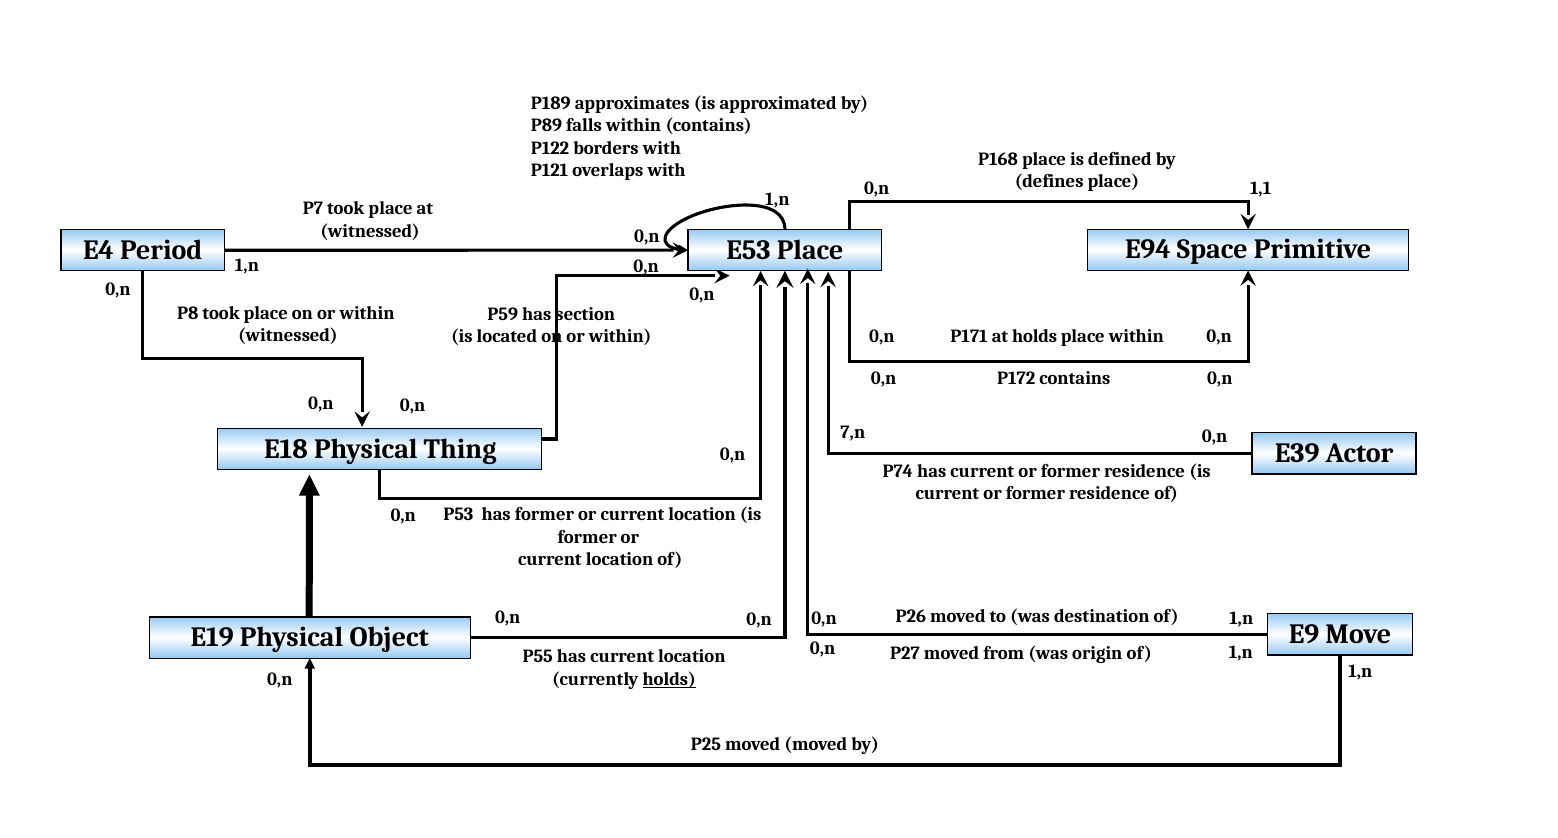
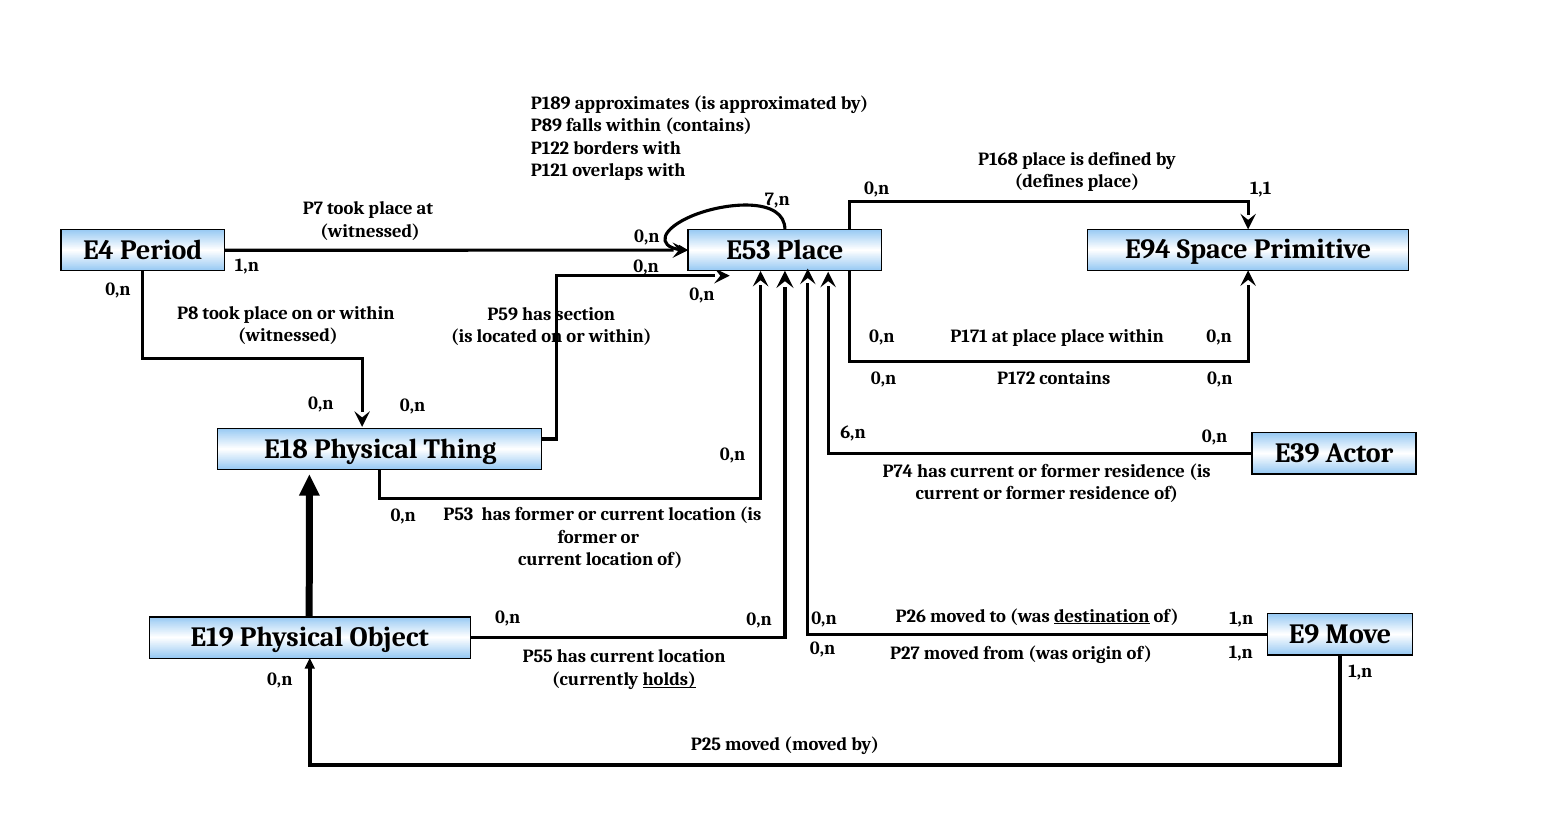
1,n: 1,n -> 7,n (777, 200)
at holds: holds -> place (1035, 337)
7,n: 7,n -> 6,n (853, 432)
destination underline: none -> present (1102, 616)
